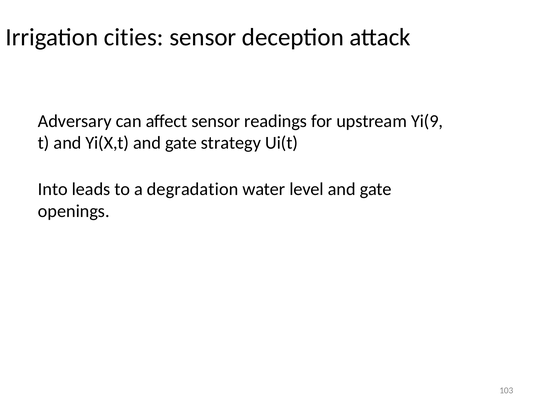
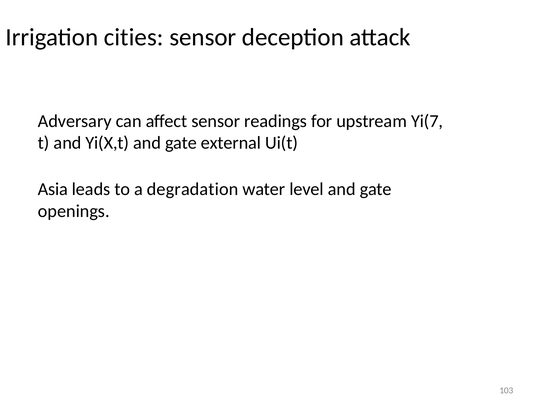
Yi(9: Yi(9 -> Yi(7 (427, 121)
strategy: strategy -> external (231, 143)
Into: Into -> Asia (53, 190)
